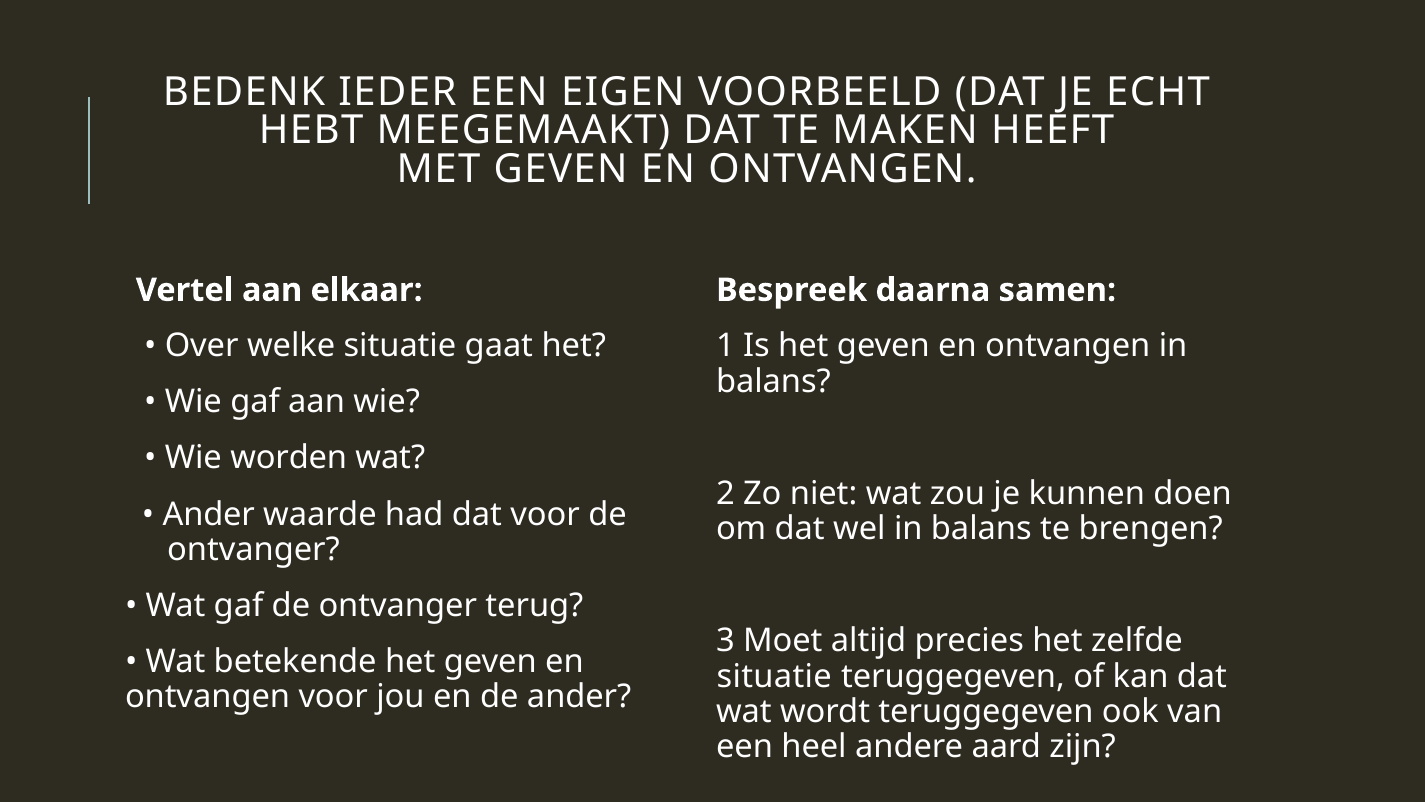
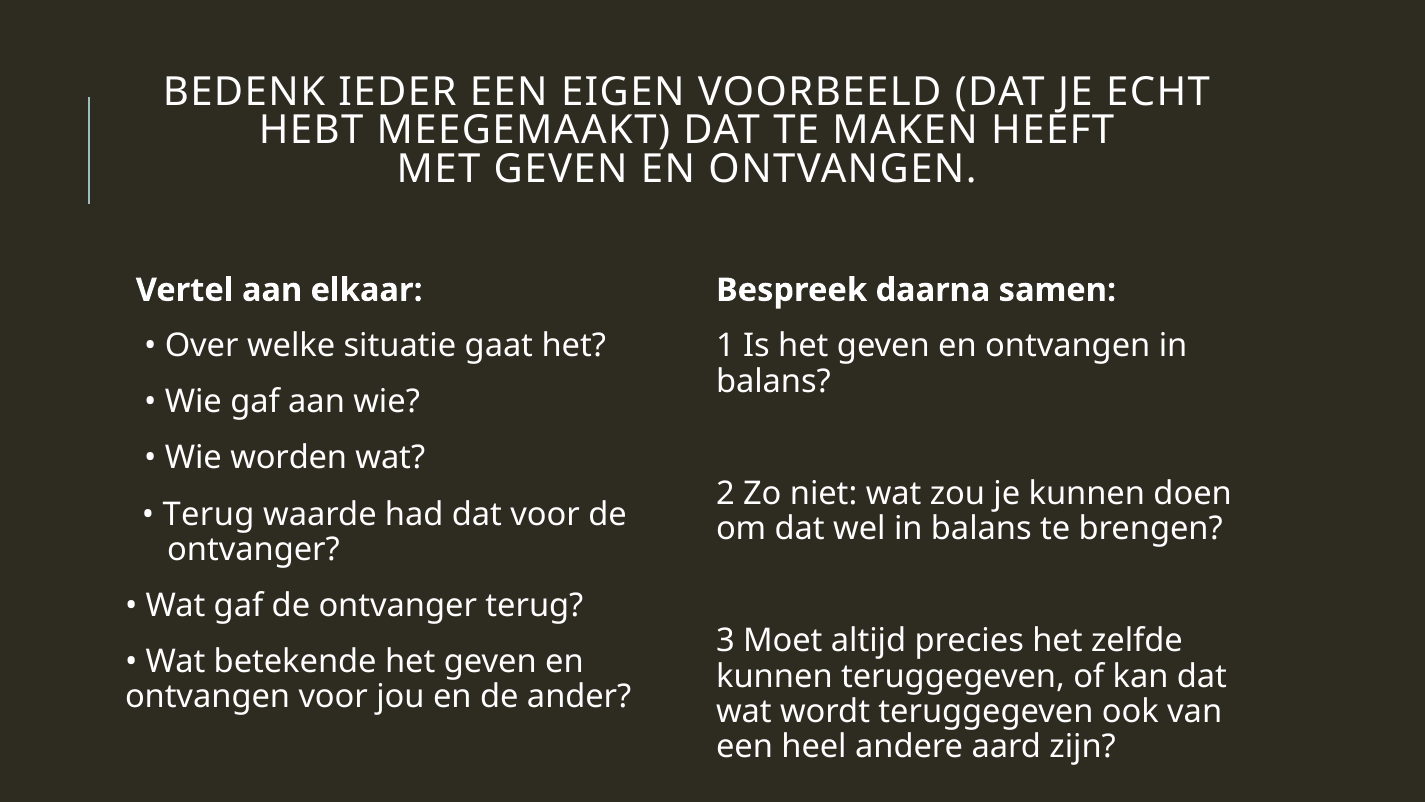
Ander: Ander -> Terug (209, 514)
situatie: situatie -> kunnen (774, 676)
